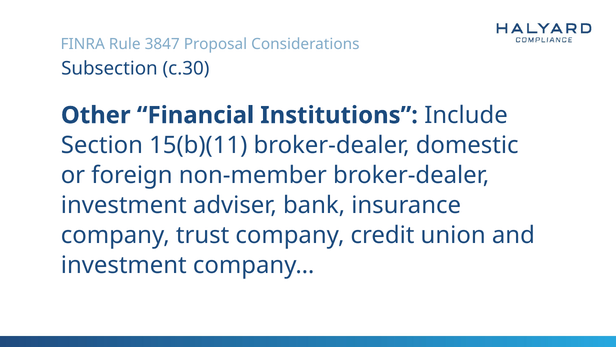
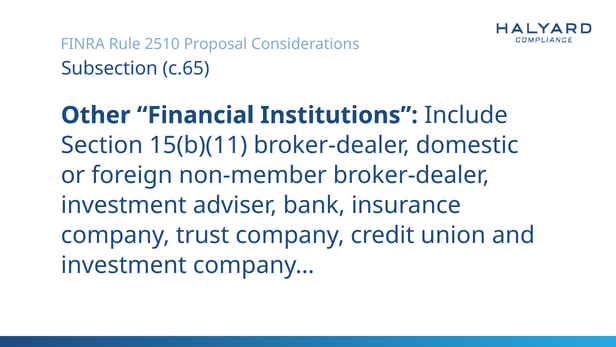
3847: 3847 -> 2510 (162, 44)
c.30: c.30 -> c.65 (186, 68)
